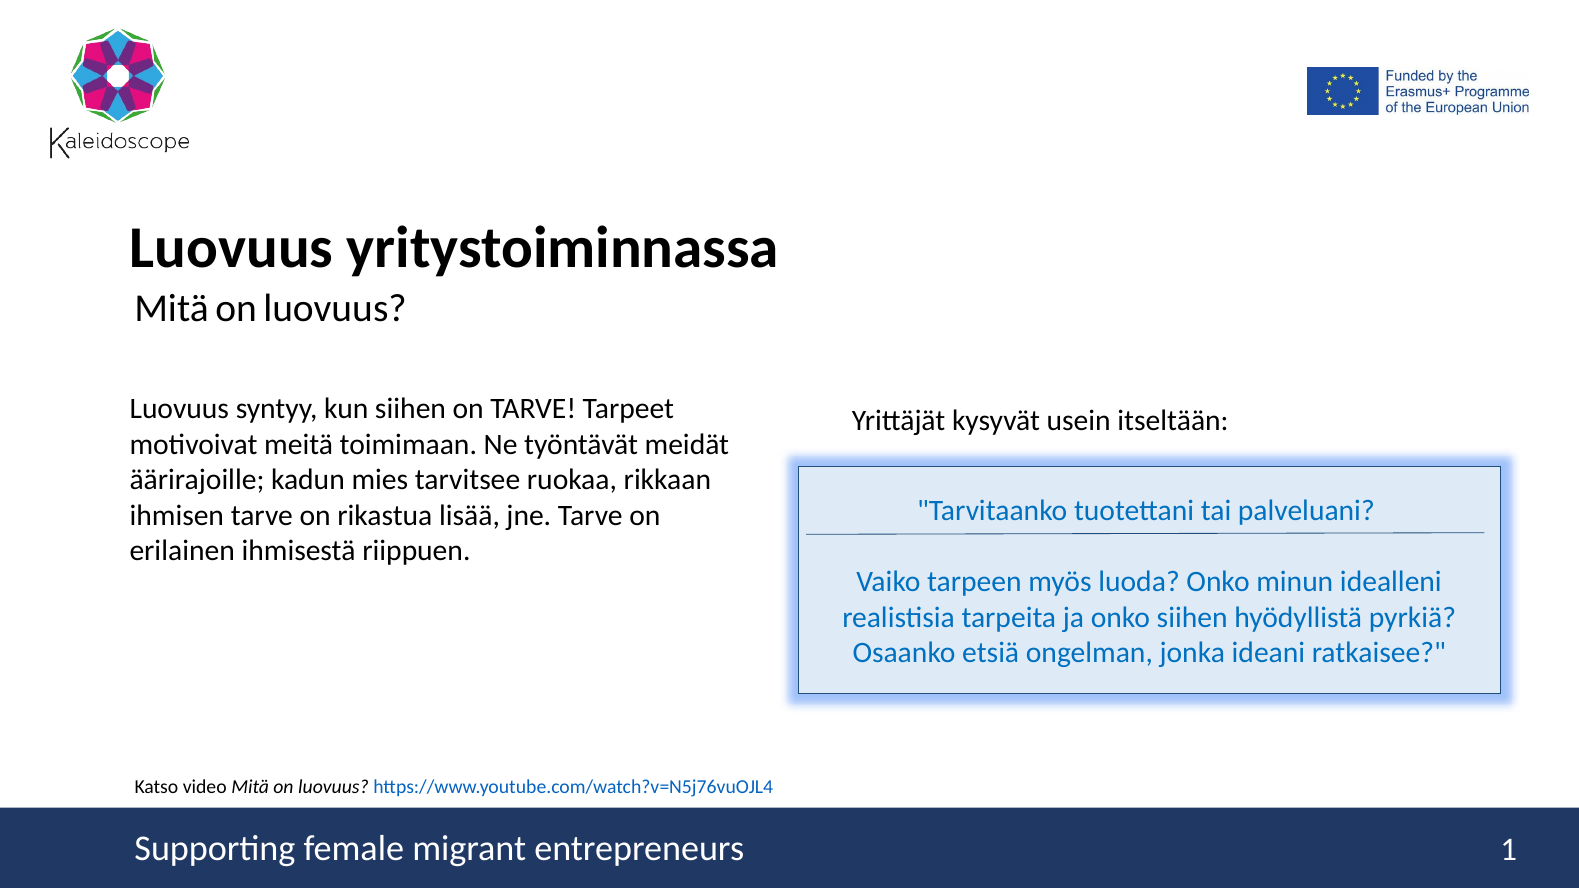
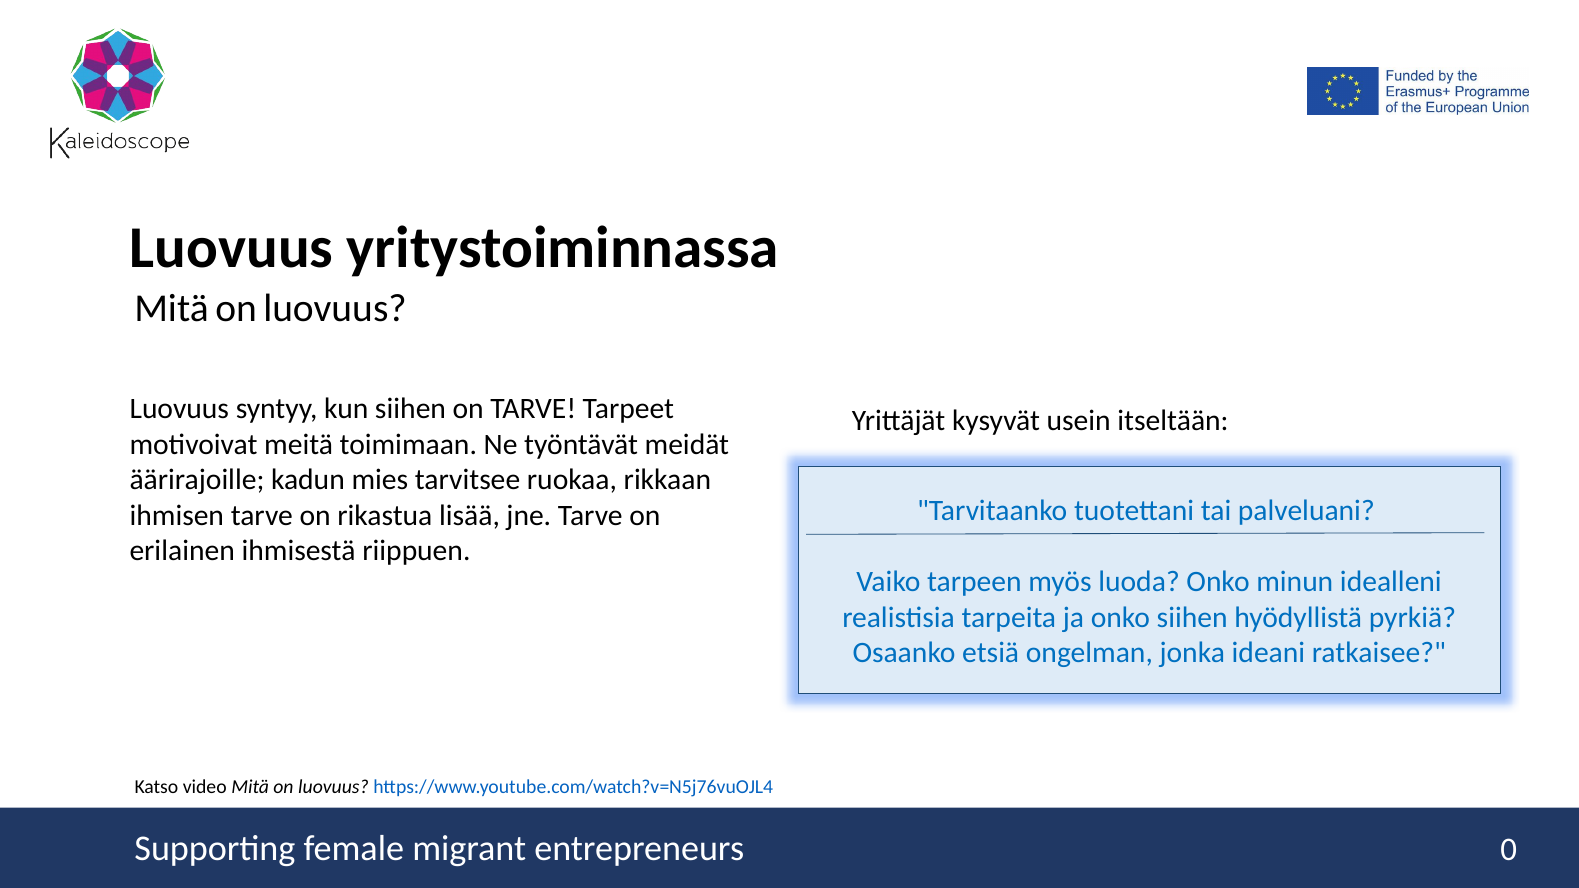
1: 1 -> 0 (1509, 850)
